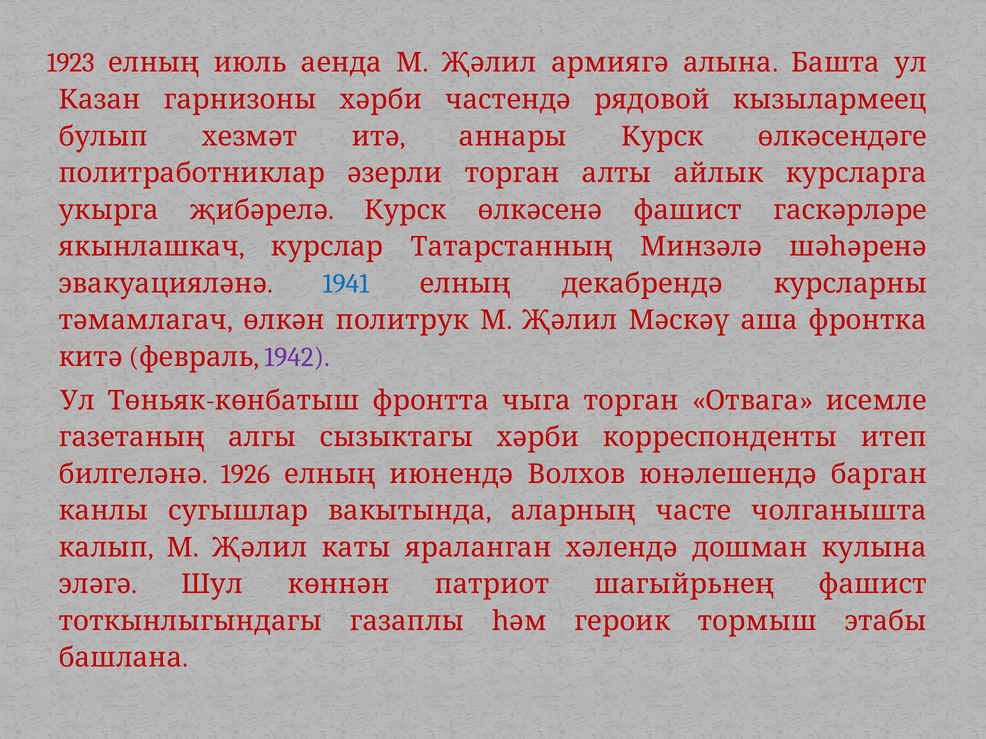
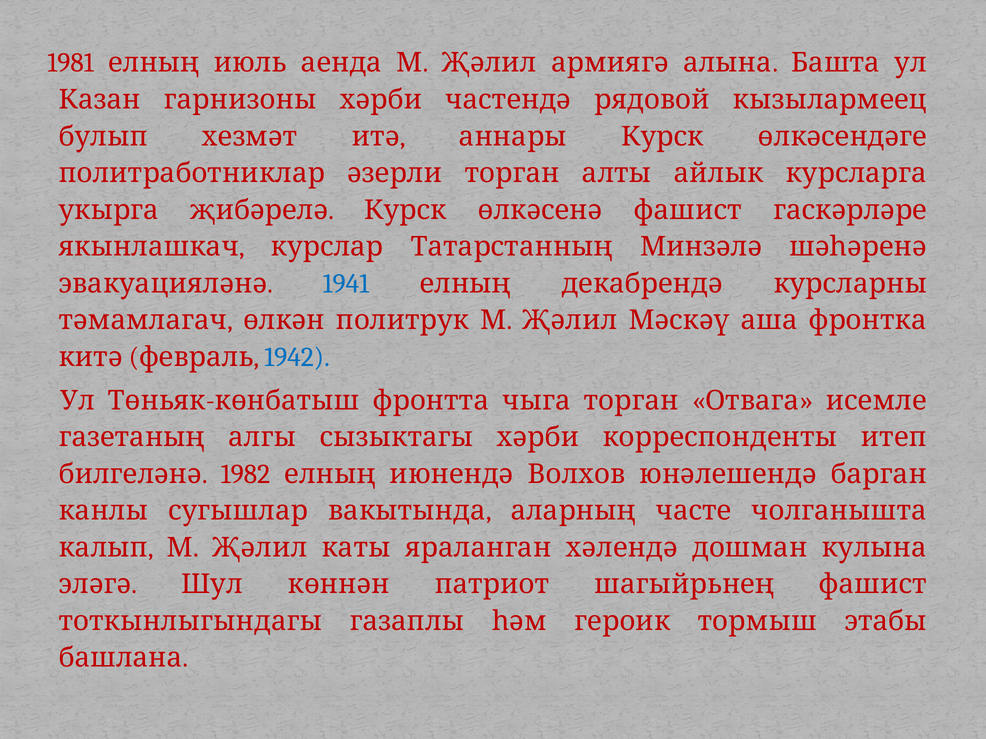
1923: 1923 -> 1981 (71, 63)
1942 colour: purple -> blue (297, 357)
1926: 1926 -> 1982 (245, 474)
